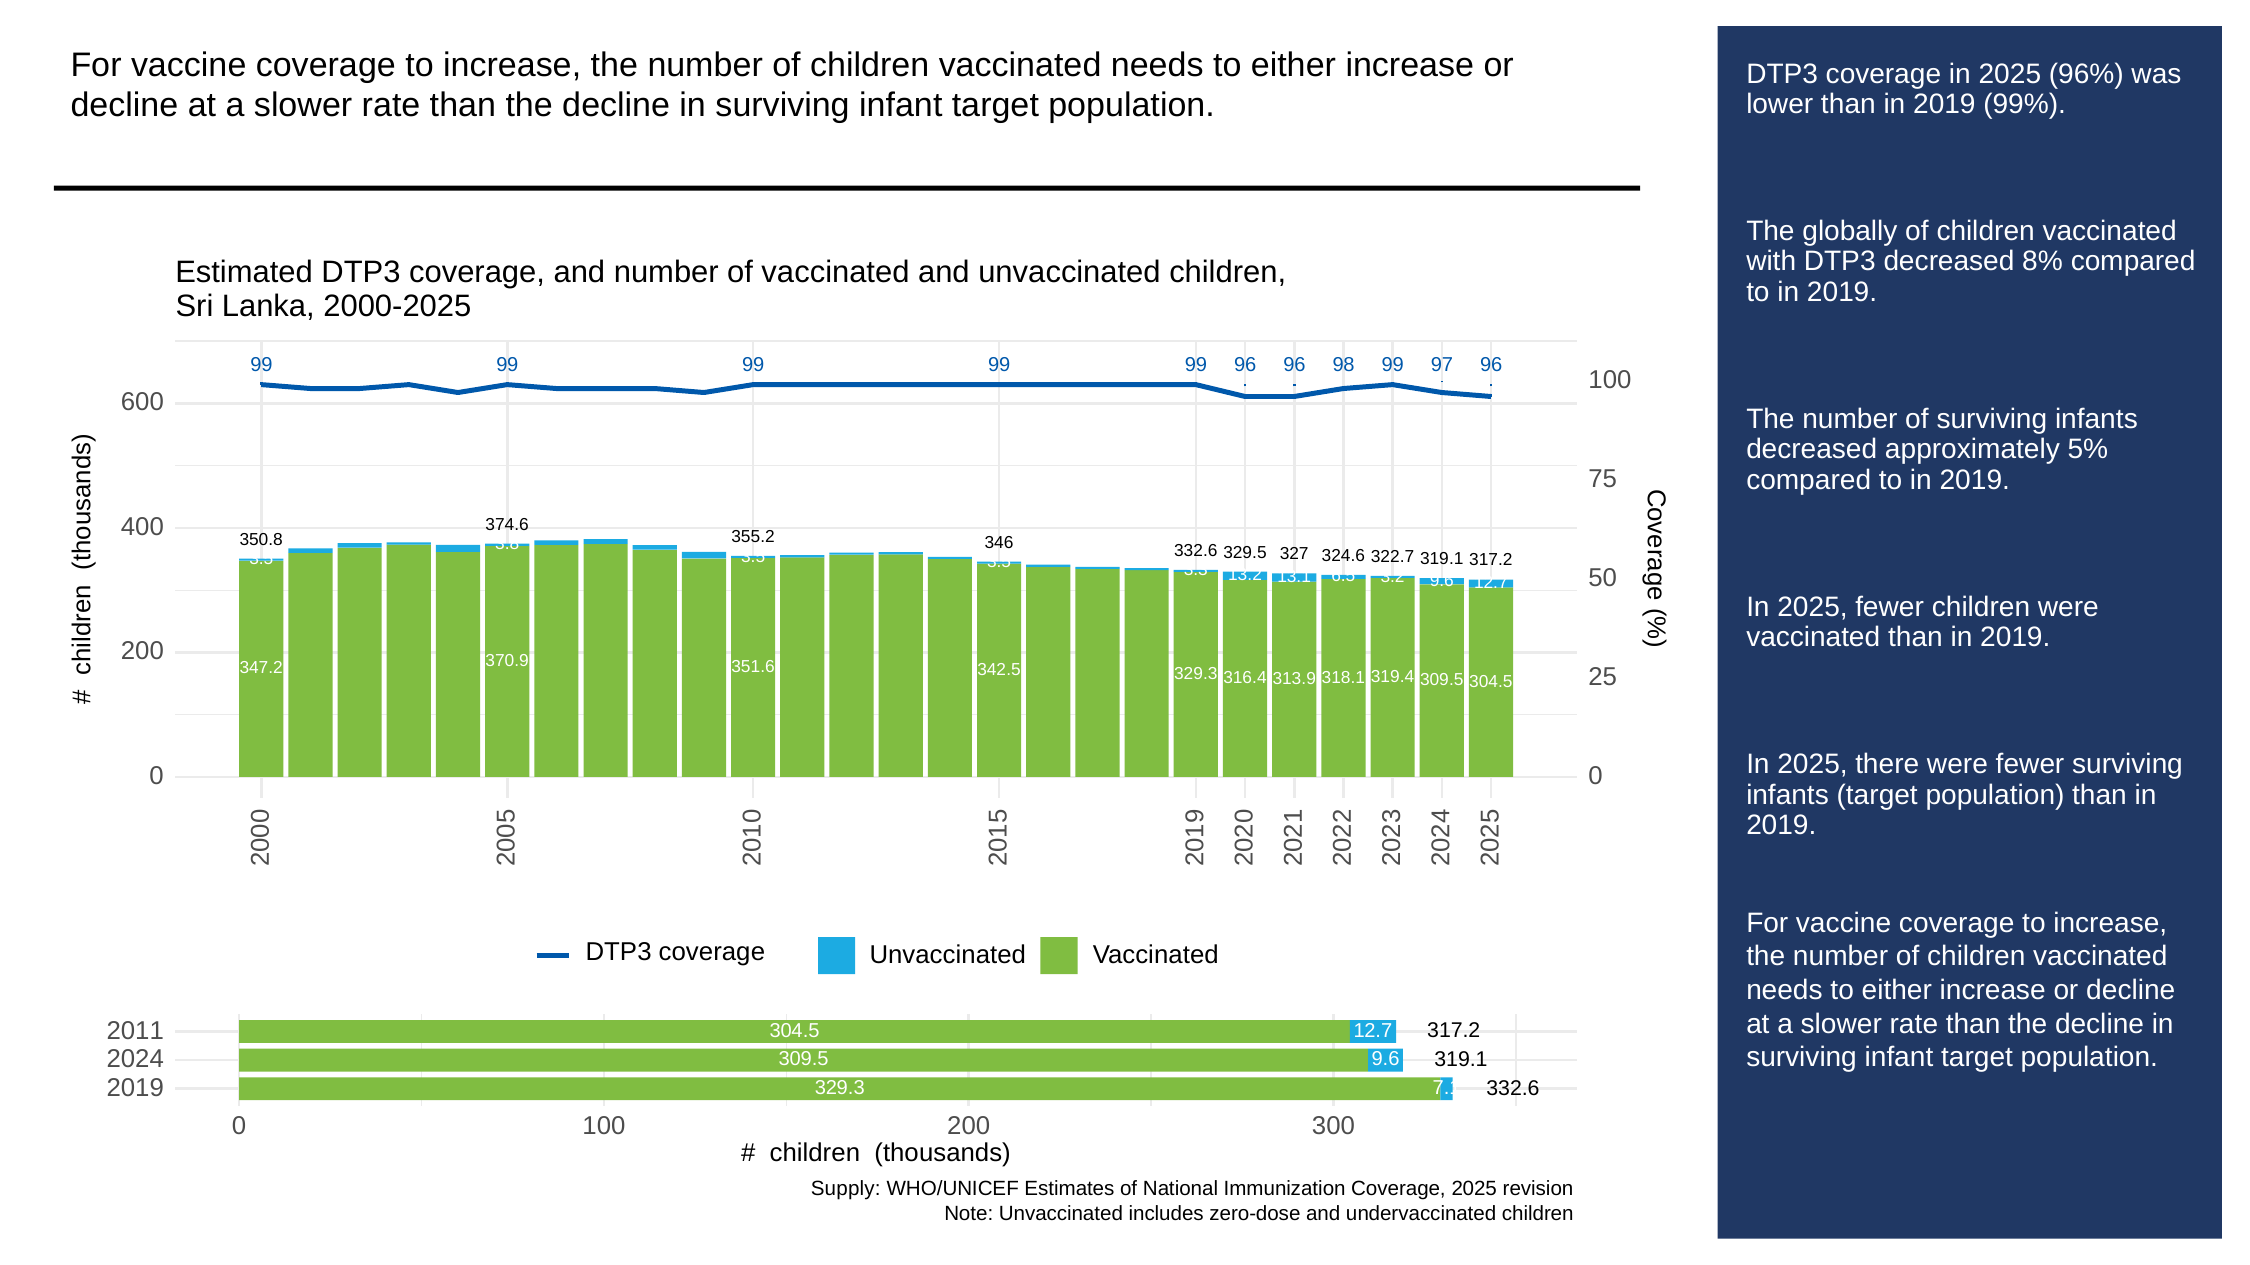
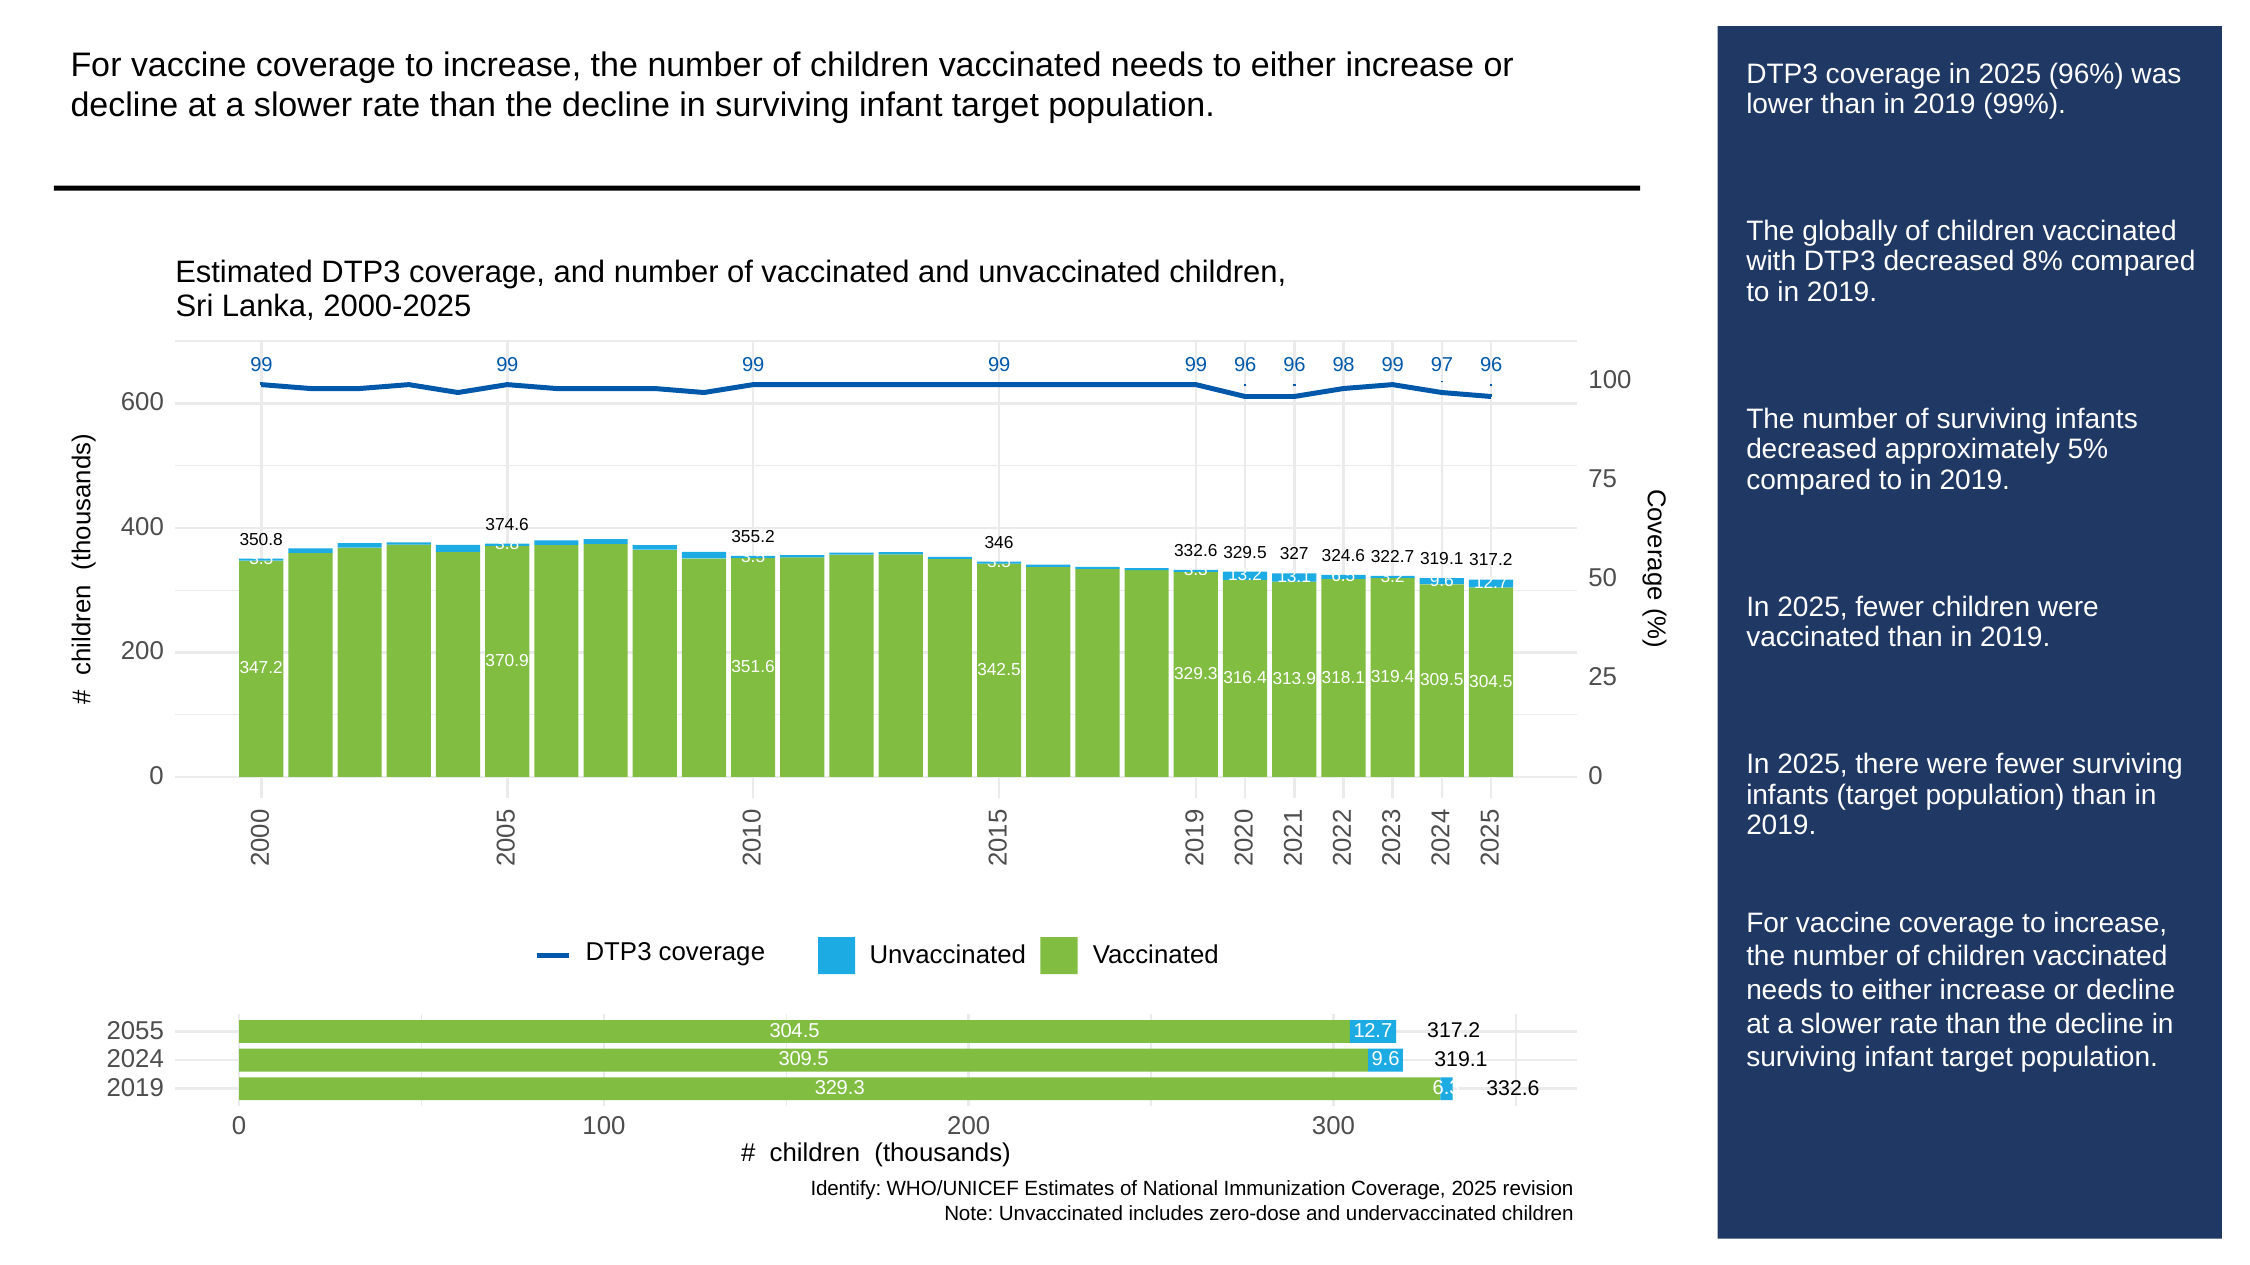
2011: 2011 -> 2055 (135, 1031)
7.1: 7.1 -> 6.3 (1447, 1088)
Supply: Supply -> Identify (846, 1189)
